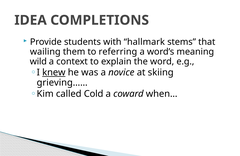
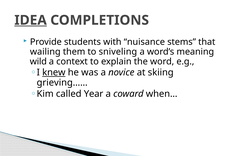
IDEA underline: none -> present (31, 20)
hallmark: hallmark -> nuisance (144, 42)
referring: referring -> sniveling (118, 52)
Cold: Cold -> Year (94, 94)
